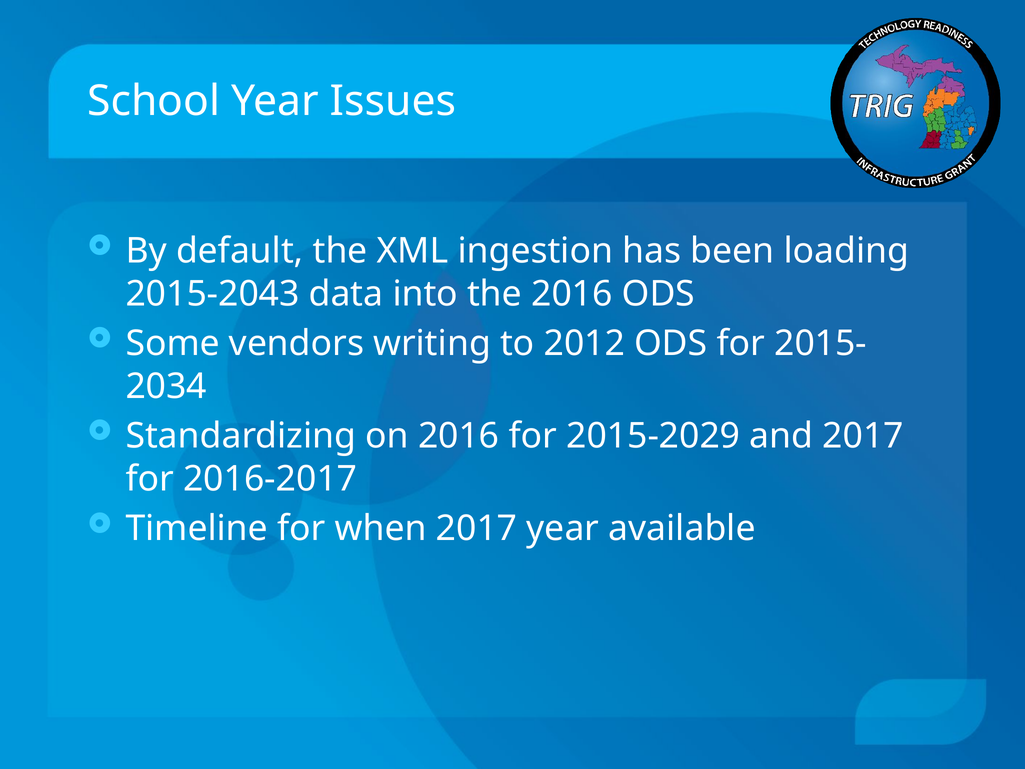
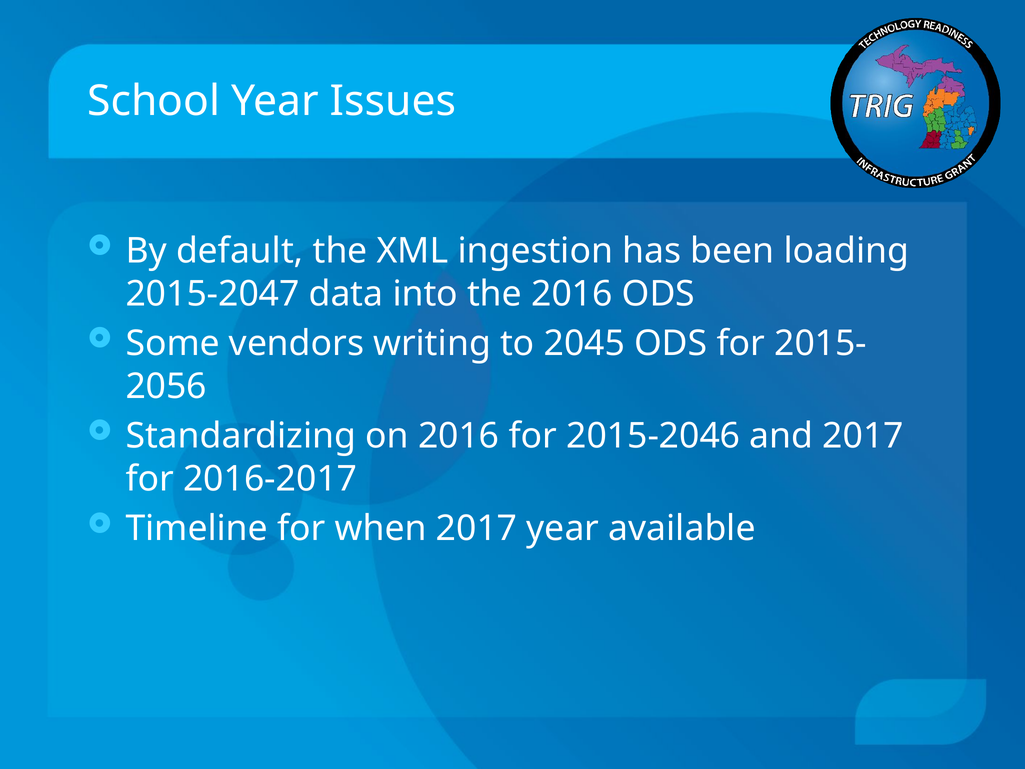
2015-2043: 2015-2043 -> 2015-2047 (213, 294)
2012: 2012 -> 2045 (584, 344)
2034: 2034 -> 2056 (166, 386)
2015-2029: 2015-2029 -> 2015-2046 (653, 436)
